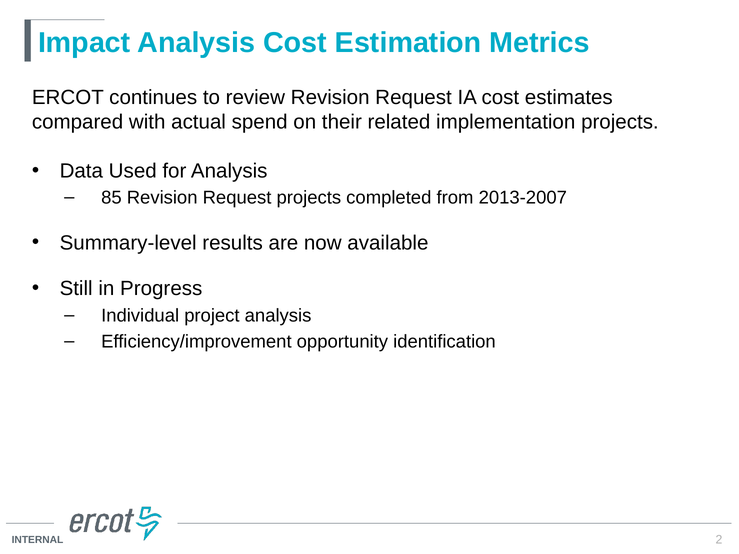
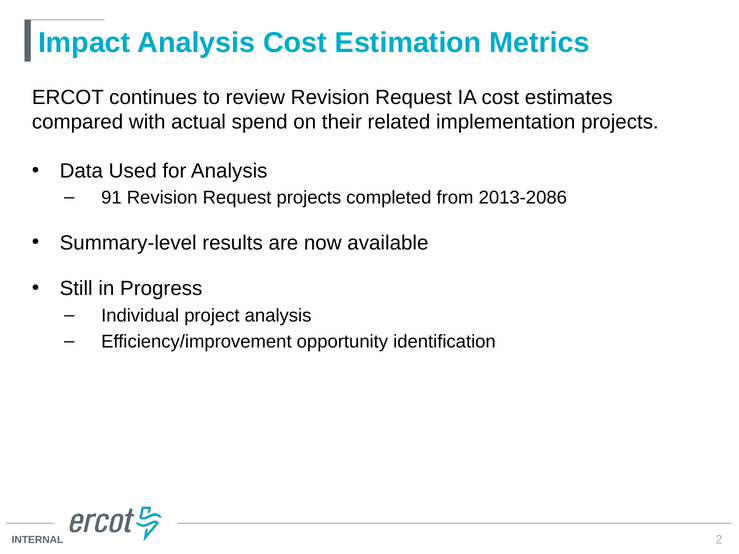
85: 85 -> 91 (111, 198)
2013-2007: 2013-2007 -> 2013-2086 (523, 198)
